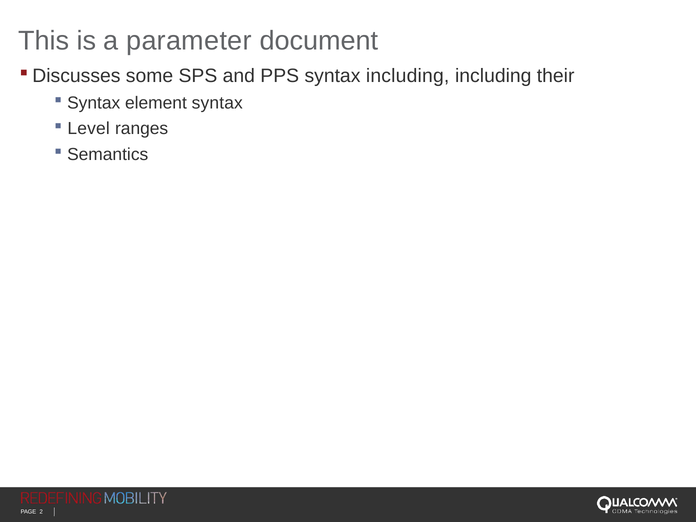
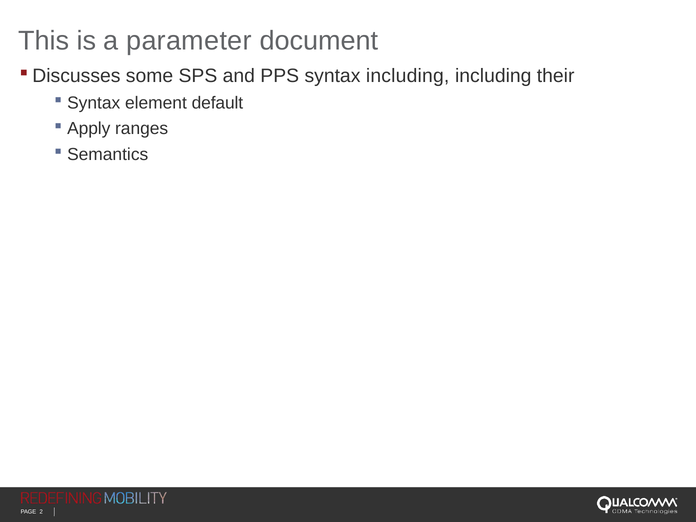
element syntax: syntax -> default (217, 103)
Level: Level -> Apply (89, 129)
